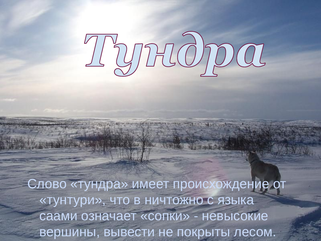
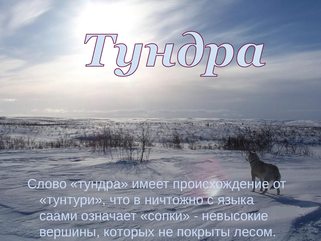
вывести: вывести -> которых (129, 232)
